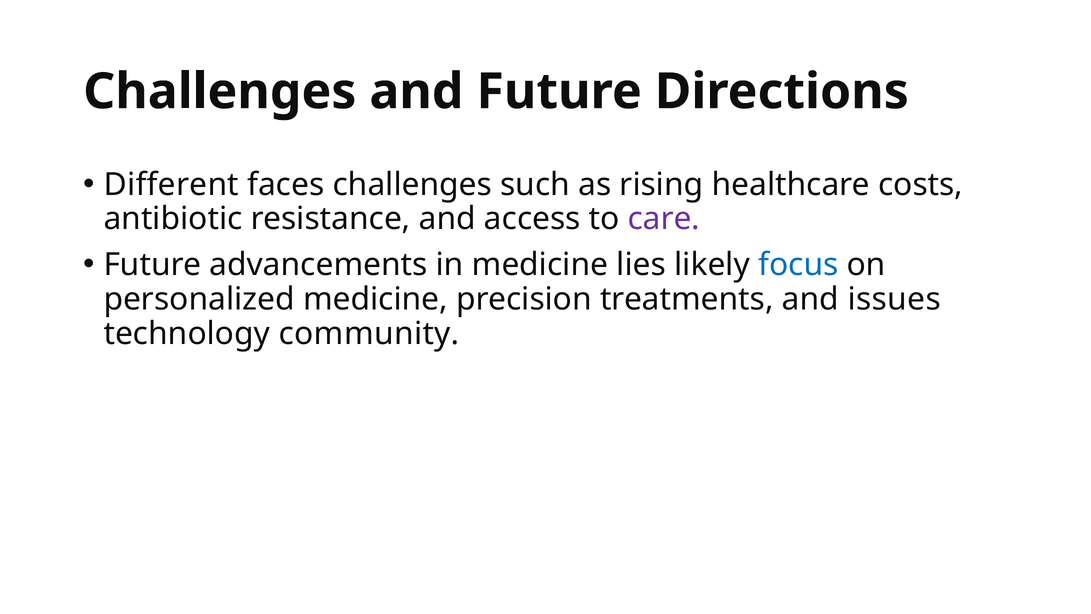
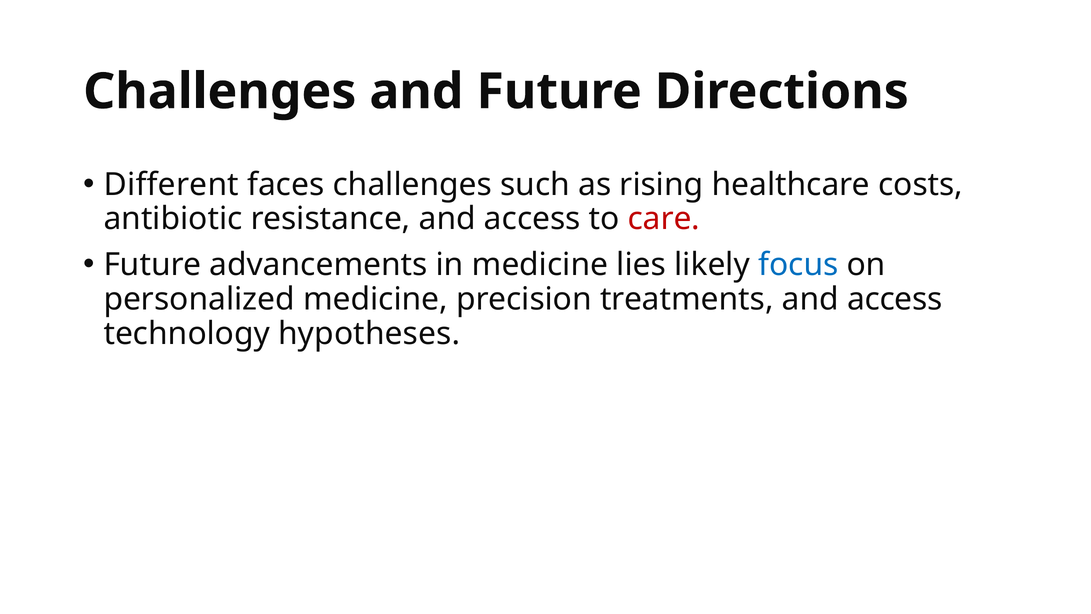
care colour: purple -> red (664, 219)
treatments and issues: issues -> access (895, 299)
community: community -> hypotheses (369, 333)
